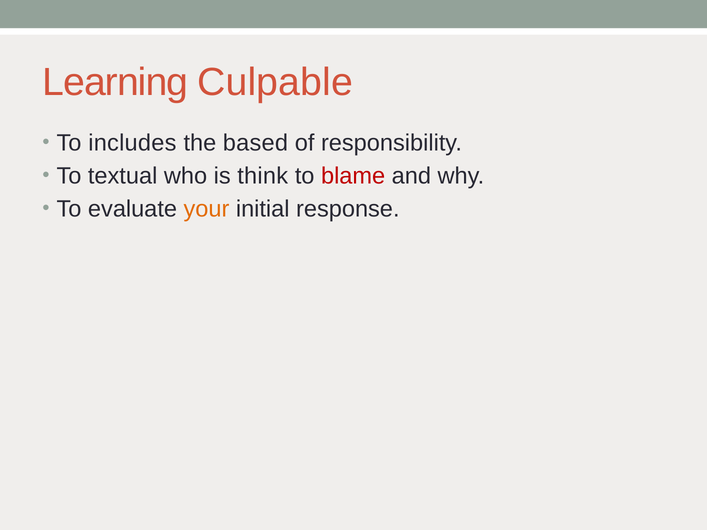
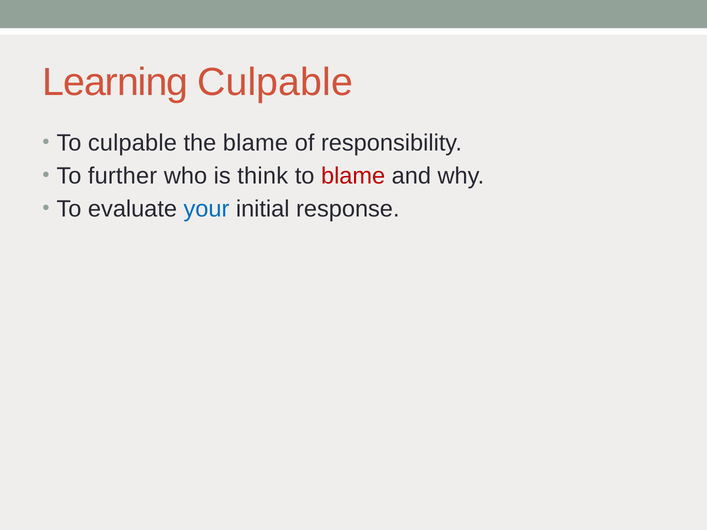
To includes: includes -> culpable (132, 143)
the based: based -> blame (255, 143)
textual: textual -> further (123, 176)
your colour: orange -> blue (206, 209)
